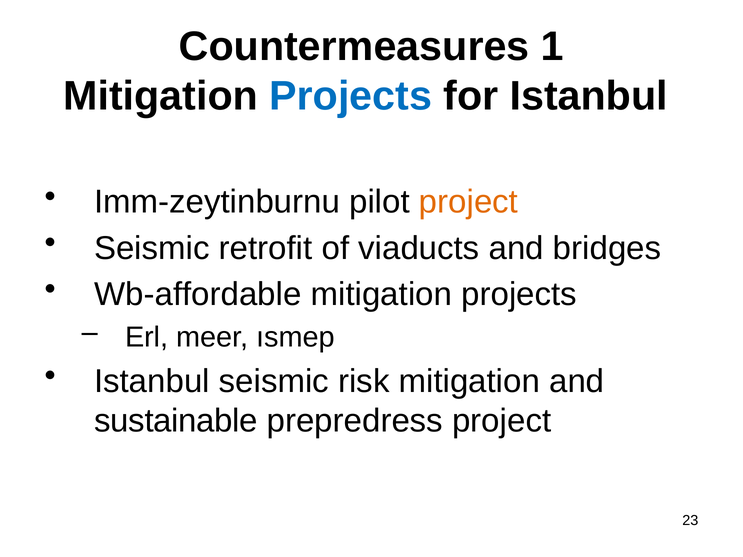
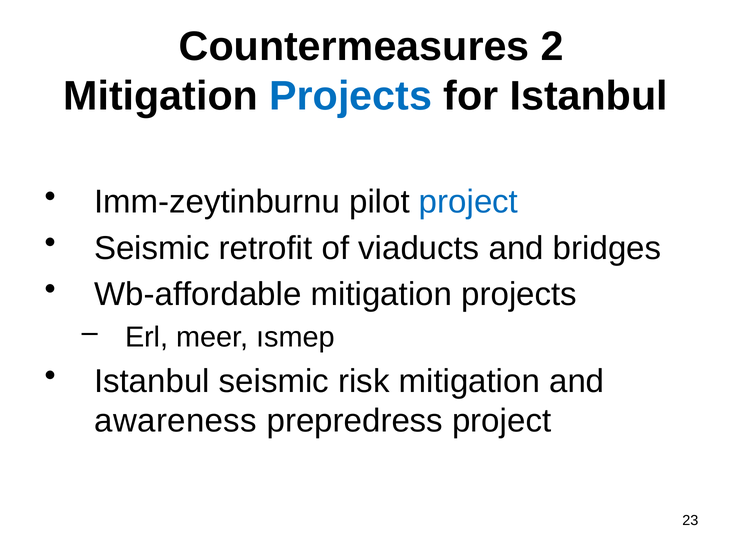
1: 1 -> 2 (552, 47)
project colour: orange -> blue (469, 202)
sustainable: sustainable -> awareness (176, 421)
